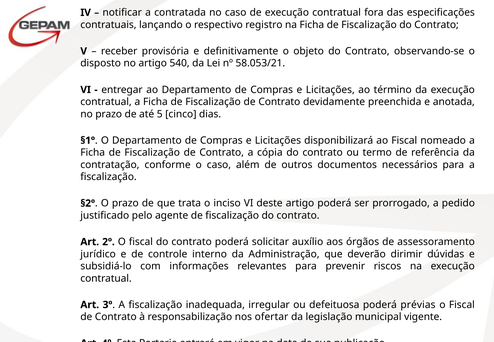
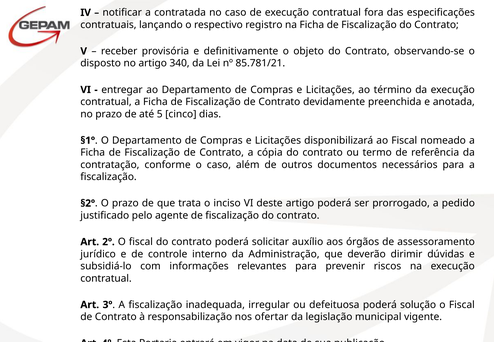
540: 540 -> 340 (180, 63)
58.053/21: 58.053/21 -> 85.781/21 (260, 63)
prévias: prévias -> solução (418, 305)
